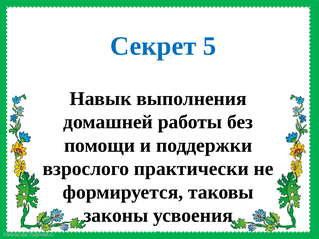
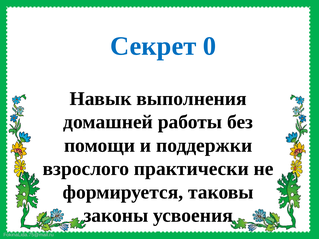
5: 5 -> 0 (210, 46)
